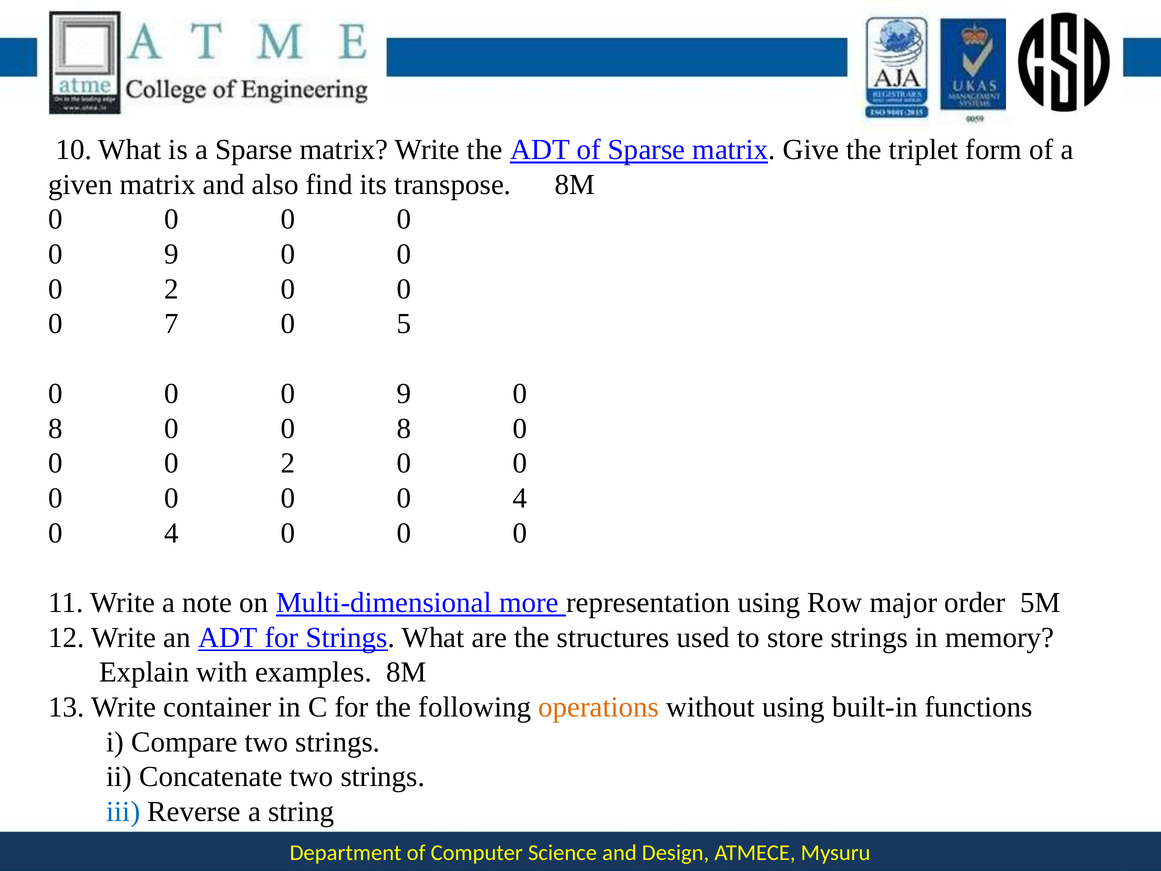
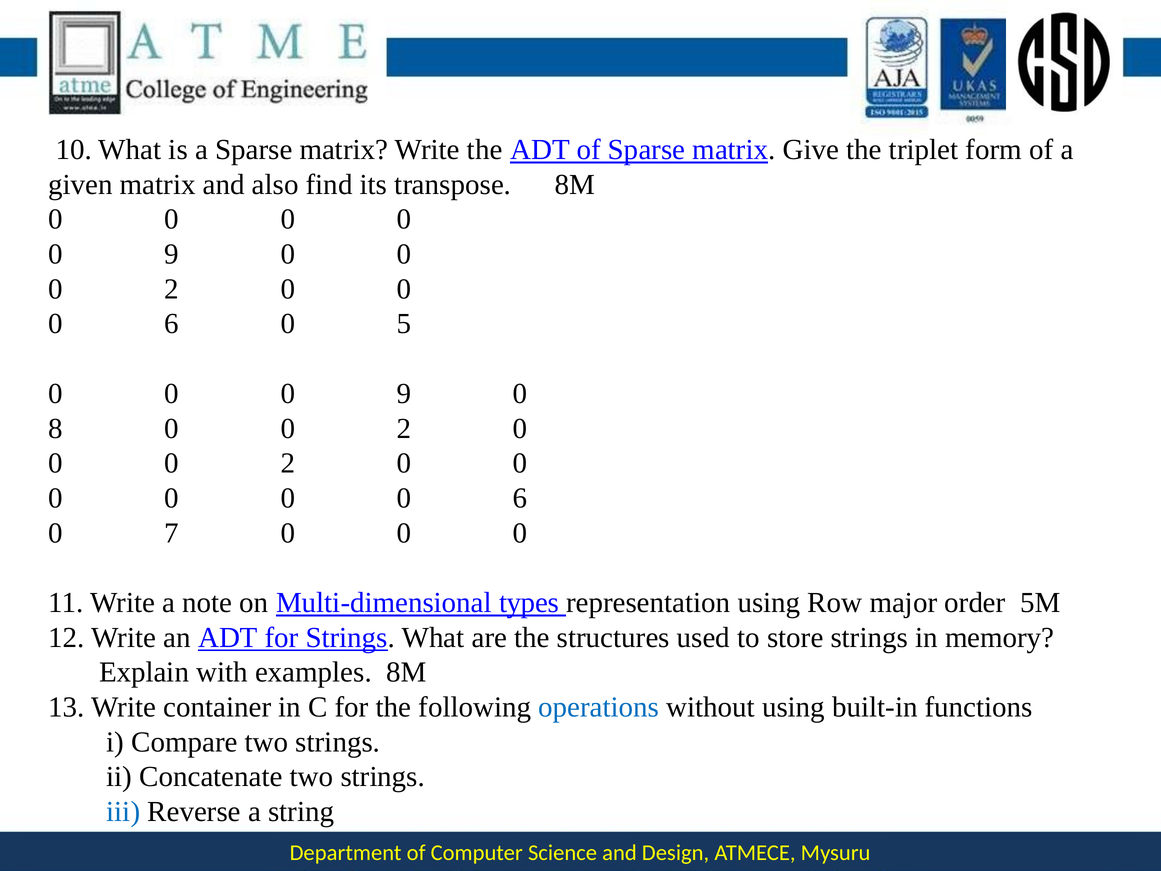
7: 7 -> 6 (172, 324)
8 0 0 8: 8 -> 2 (404, 428)
4: 4 -> 6 (520, 498)
4: 4 -> 7 (172, 533)
more: more -> types (529, 602)
operations colour: orange -> blue (599, 707)
